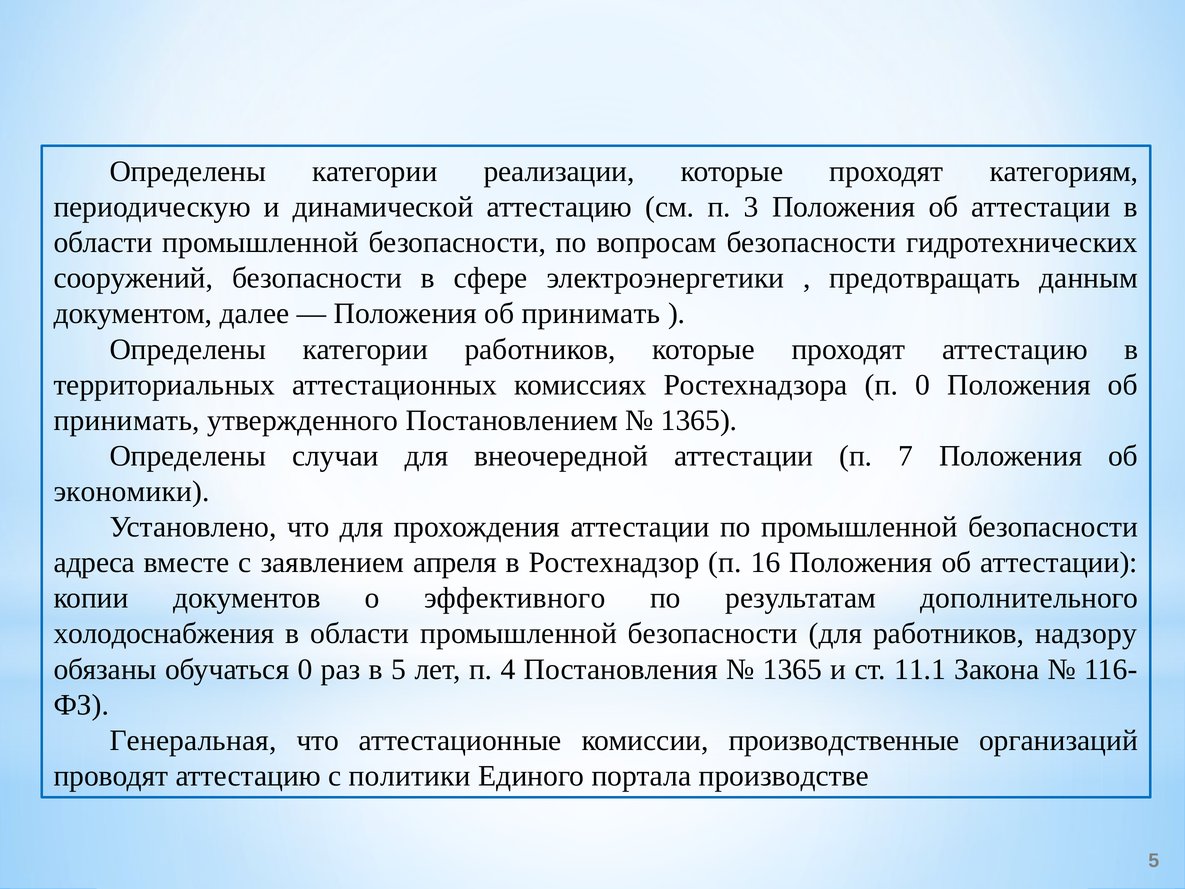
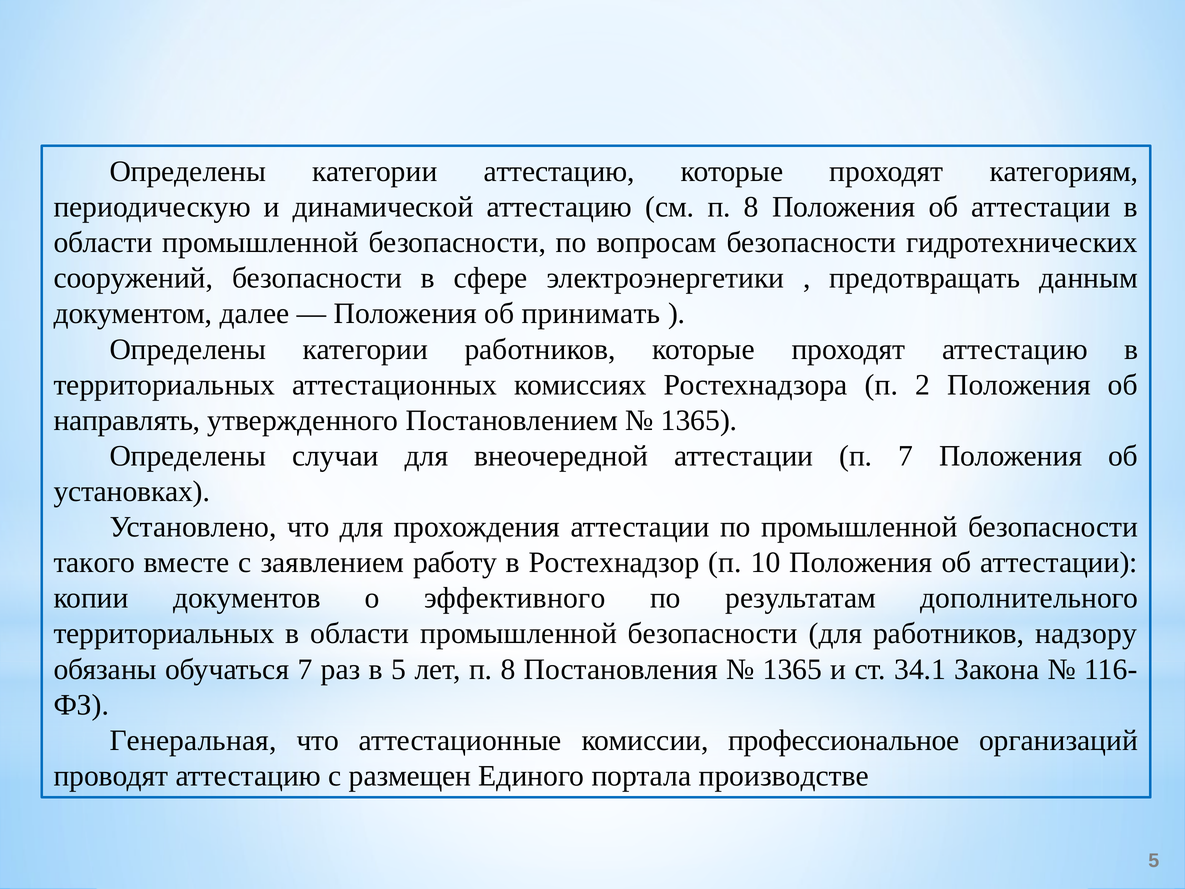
категории реализации: реализации -> аттестацию (559, 171)
см п 3: 3 -> 8 (751, 207)
п 0: 0 -> 2 (923, 385)
принимать: принимать -> направлять (127, 420)
экономики: экономики -> установках (132, 491)
адреса: адреса -> такого (94, 562)
апреля: апреля -> работу (455, 562)
16: 16 -> 10 (766, 562)
холодоснабжения: холодоснабжения -> территориальных (164, 634)
обучаться 0: 0 -> 7 (305, 669)
лет п 4: 4 -> 8 (508, 669)
11.1: 11.1 -> 34.1 (920, 669)
производственные: производственные -> профессиональное (844, 740)
политики: политики -> размещен (410, 776)
